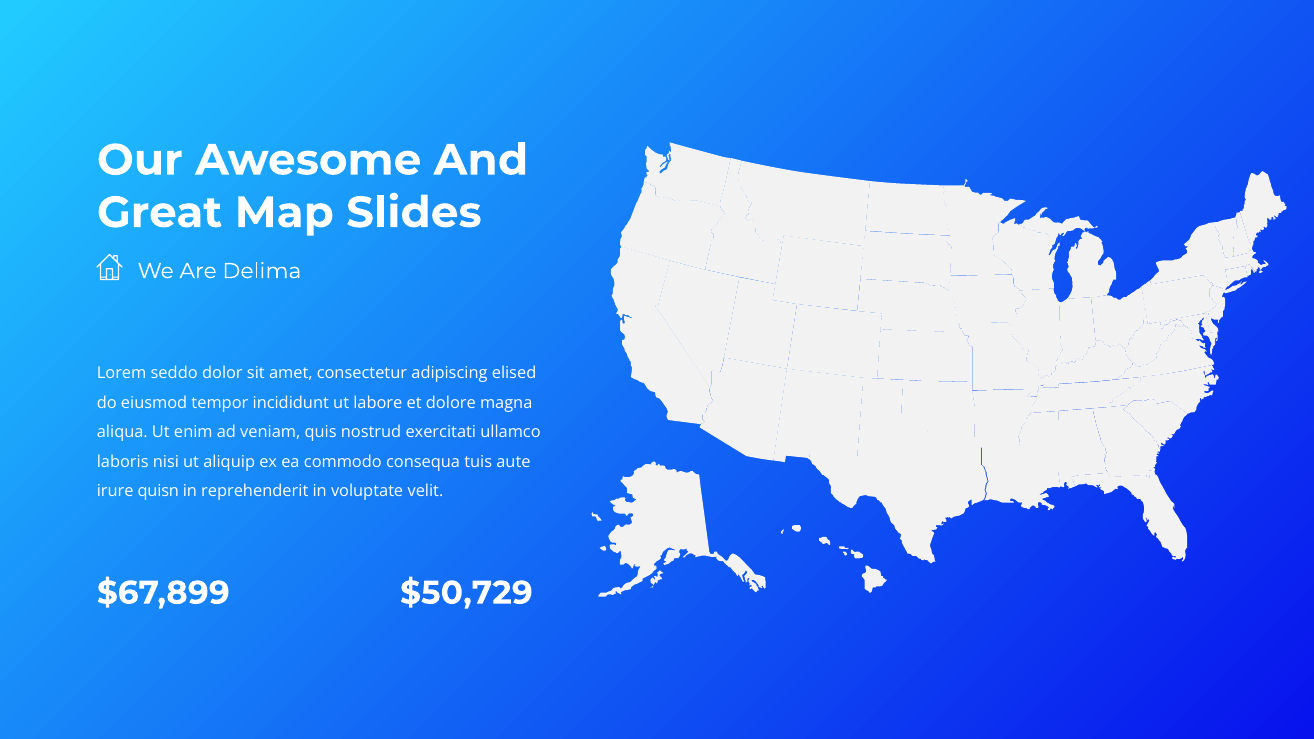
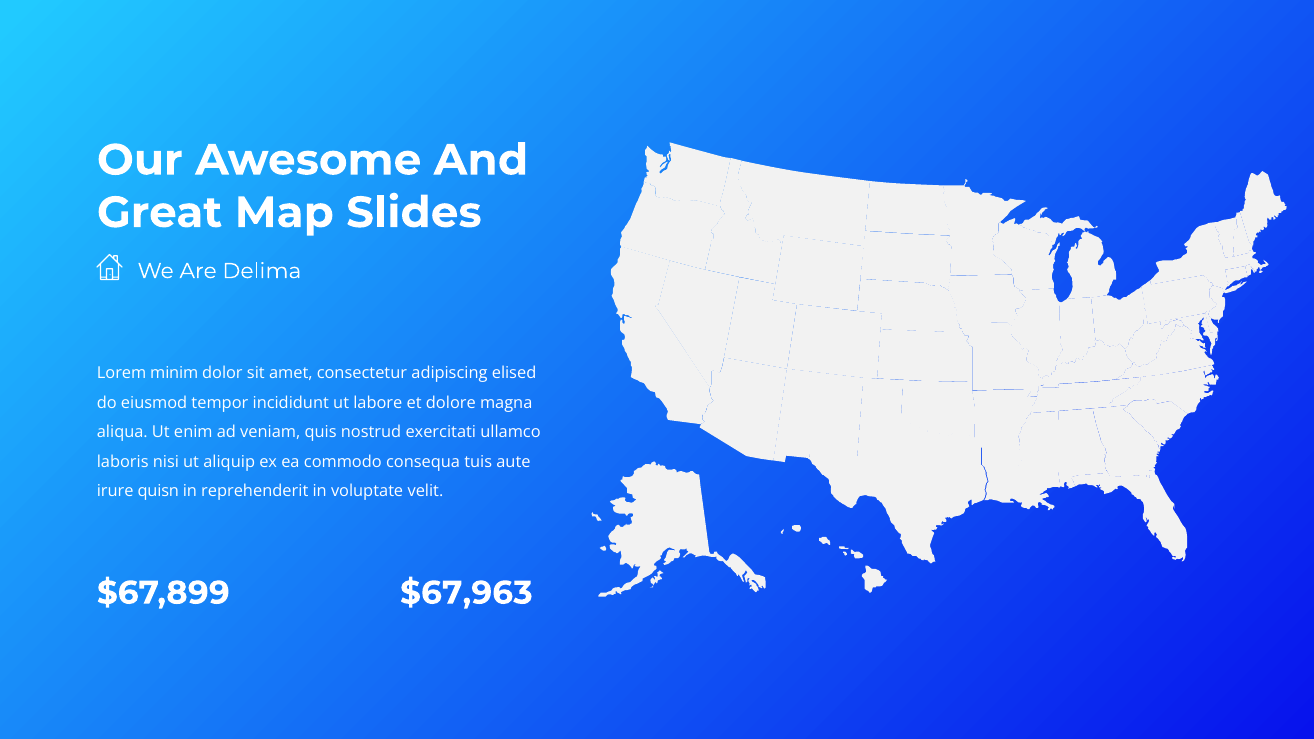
seddo: seddo -> minim (174, 373)
$50,729: $50,729 -> $67,963 (466, 593)
